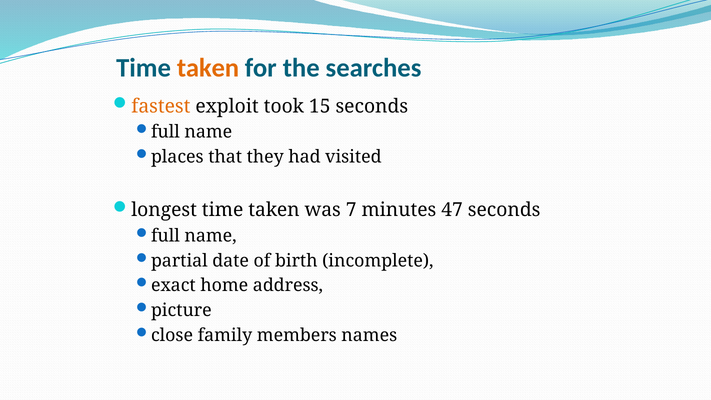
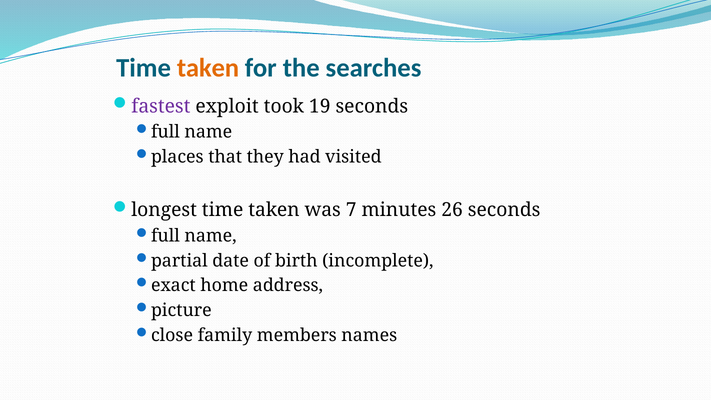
fastest colour: orange -> purple (161, 106)
15: 15 -> 19 (320, 106)
47: 47 -> 26 (452, 210)
